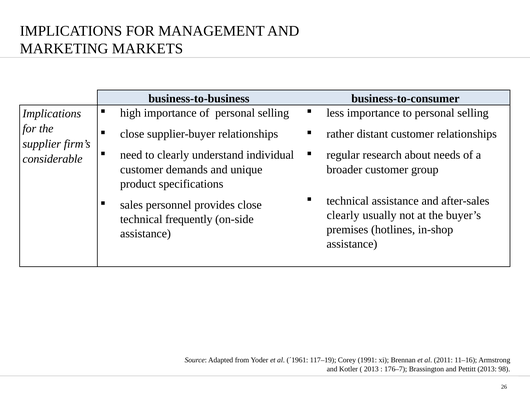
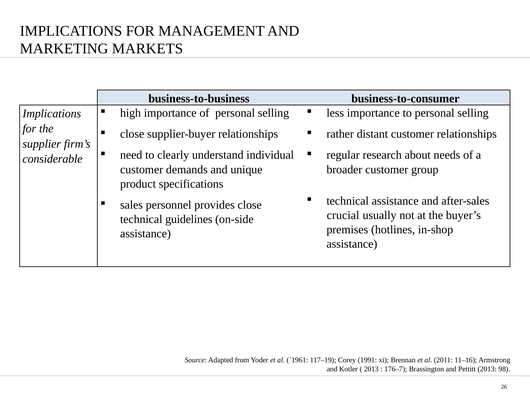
clearly: clearly -> crucial (343, 215)
frequently: frequently -> guidelines (189, 219)
